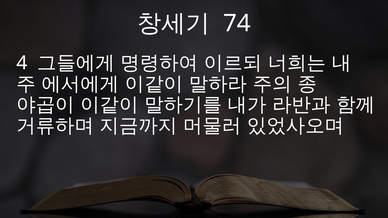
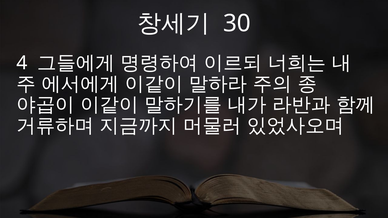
74: 74 -> 30 (237, 23)
